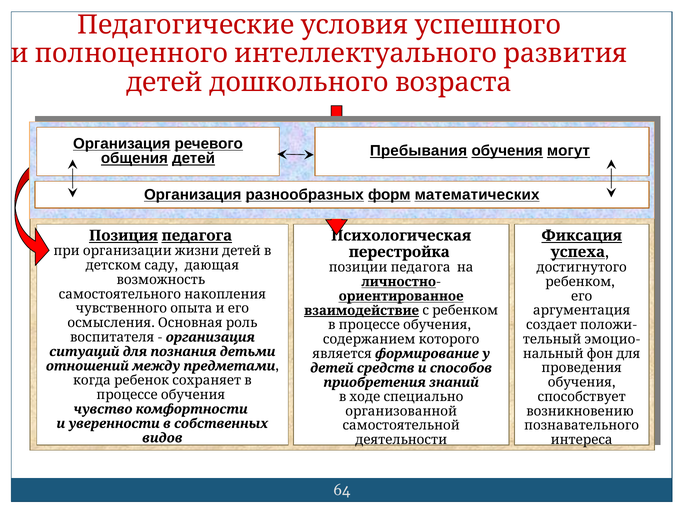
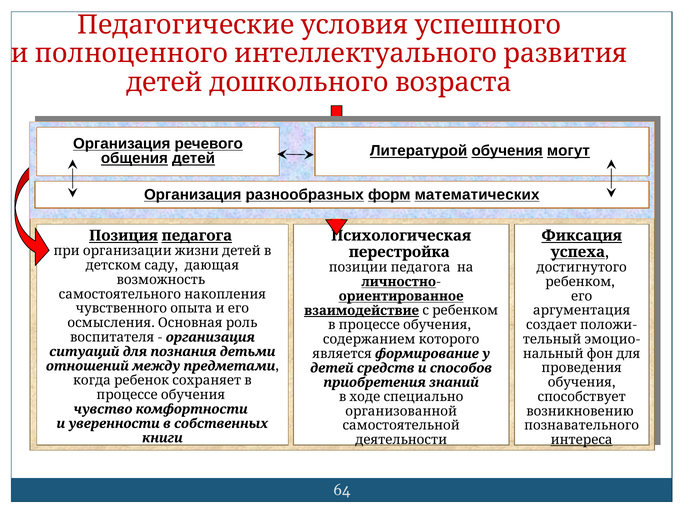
Пребывания: Пребывания -> Литературой (419, 151)
видов: видов -> книги (162, 438)
интереса underline: none -> present (582, 440)
